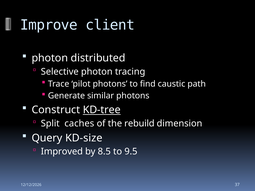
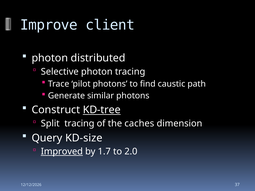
Split caches: caches -> tracing (79, 124)
rebuild: rebuild -> caches (139, 124)
Improved underline: none -> present (62, 152)
8.5: 8.5 -> 1.7 (104, 152)
9.5: 9.5 -> 2.0 (131, 152)
